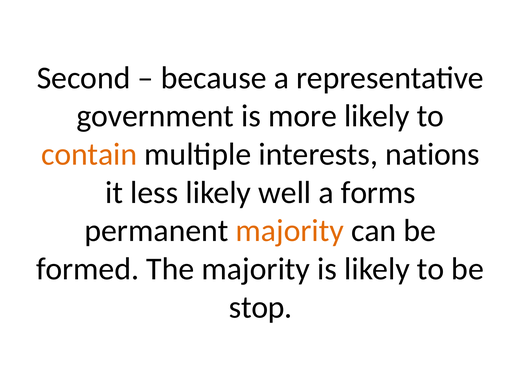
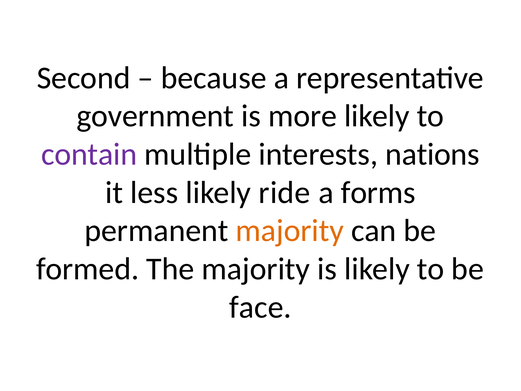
contain colour: orange -> purple (89, 154)
well: well -> ride (285, 192)
stop: stop -> face (260, 307)
